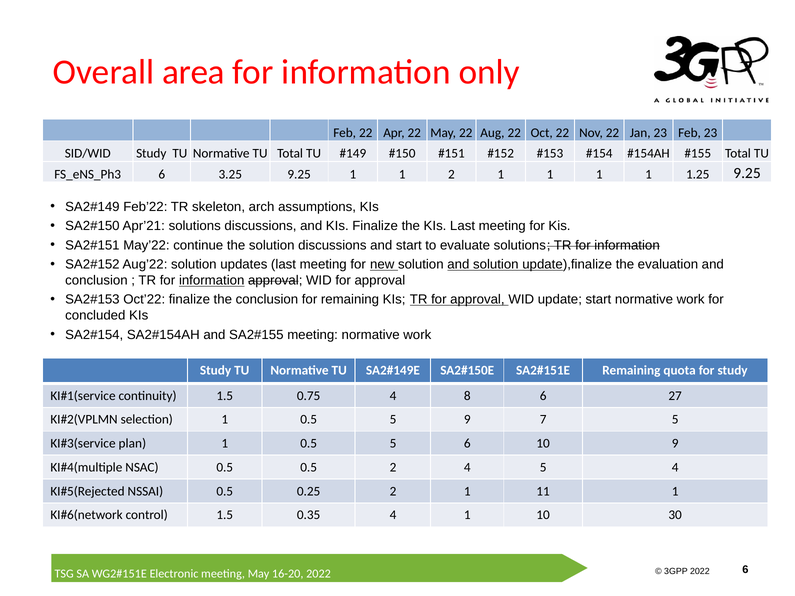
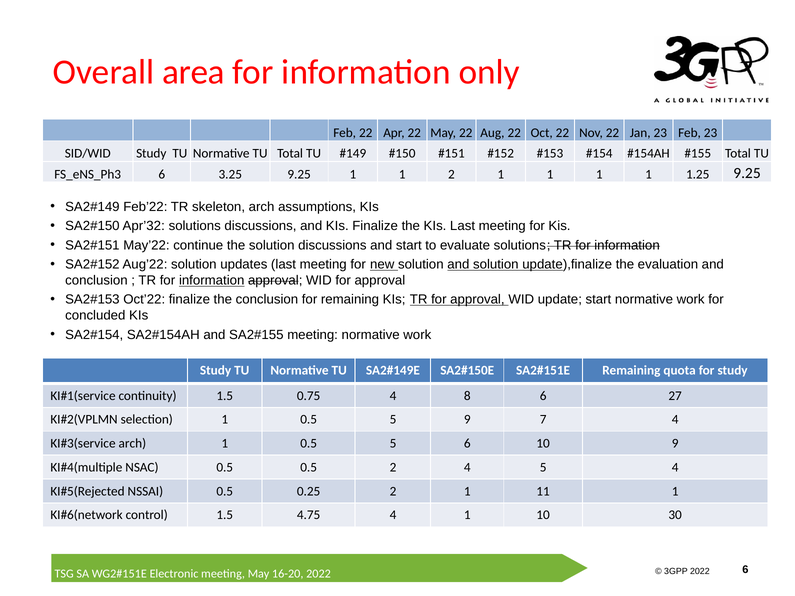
Apr’21: Apr’21 -> Apr’32 (144, 226)
7 5: 5 -> 4 (675, 420)
plan: plan -> arch (132, 444)
0.35: 0.35 -> 4.75 (309, 515)
